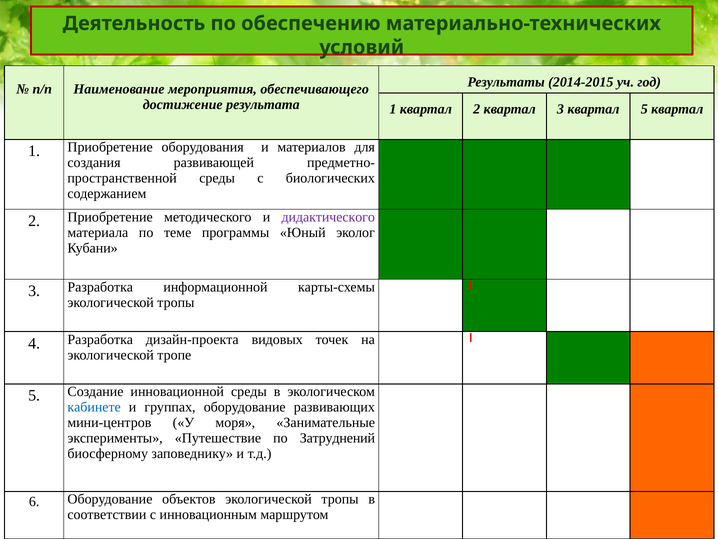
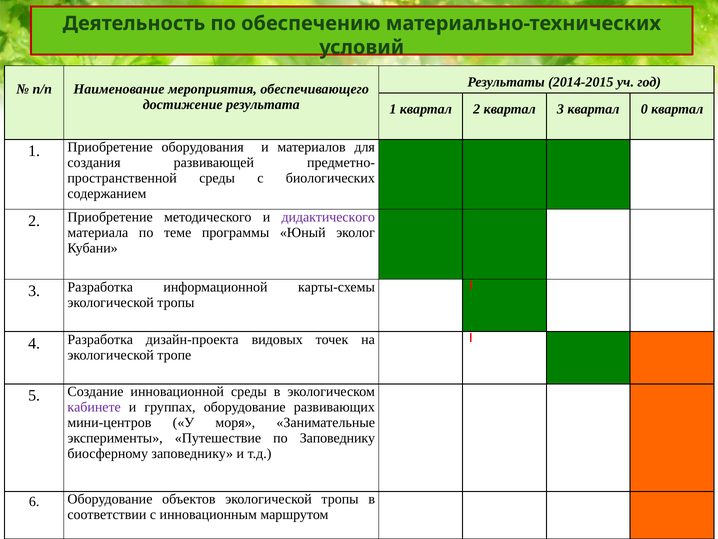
квартал 5: 5 -> 0 (644, 109)
кабинете colour: blue -> purple (94, 407)
по Затруднений: Затруднений -> Заповеднику (337, 438)
